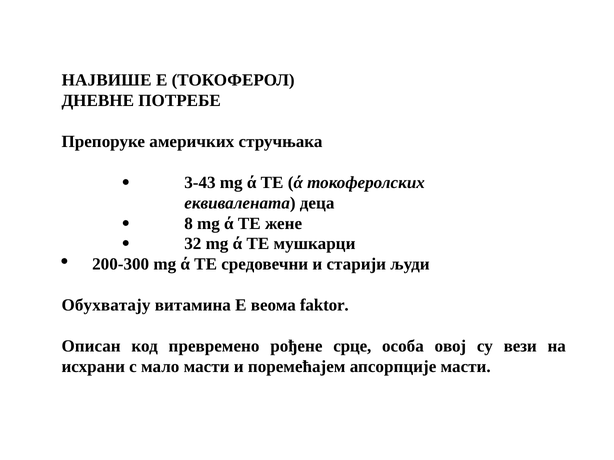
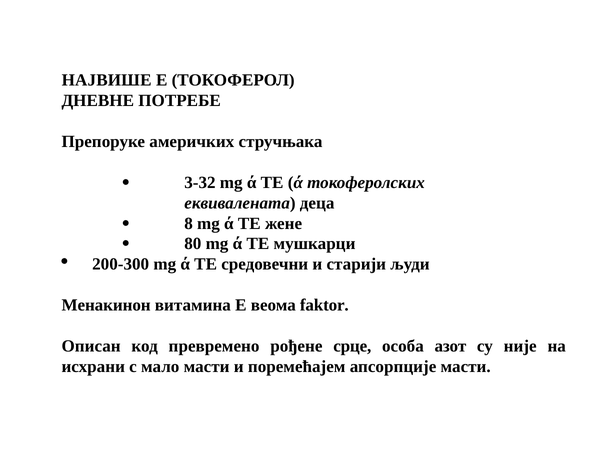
3-43: 3-43 -> 3-32 (200, 183)
32: 32 -> 80 (193, 244)
Обухватају: Обухватају -> Менакинон (106, 306)
овој: овој -> азот (450, 346)
вези: вези -> није (520, 346)
